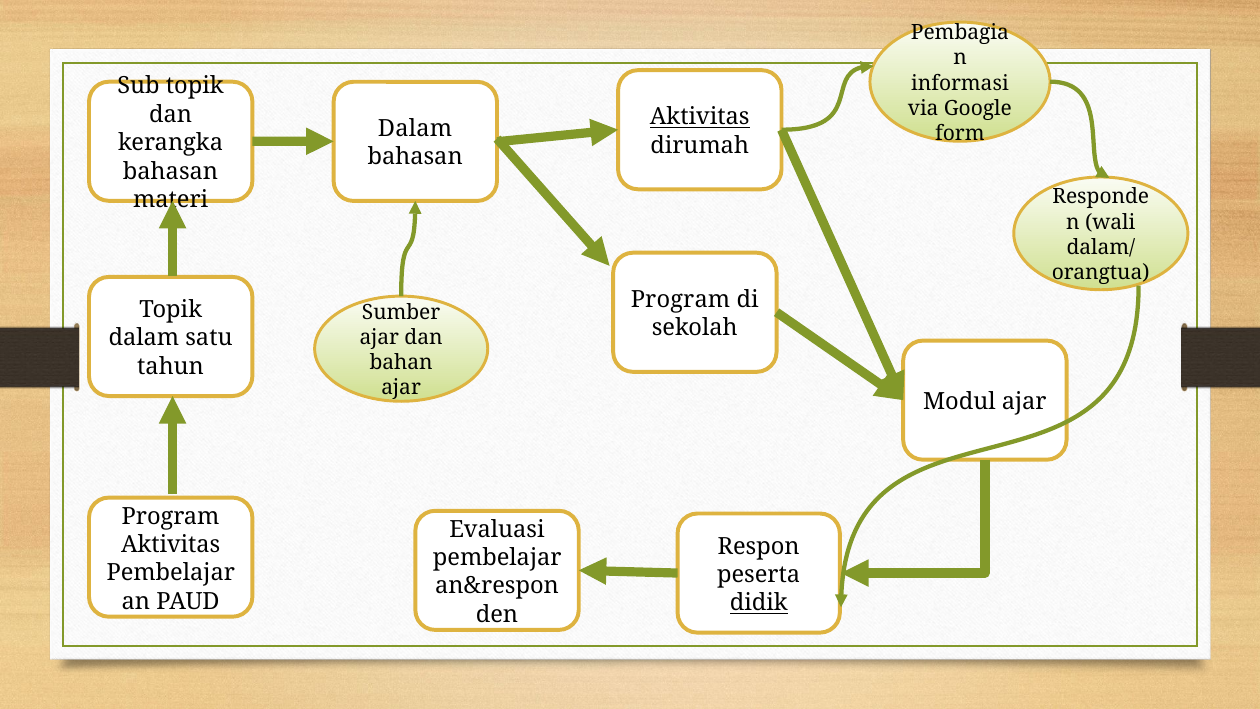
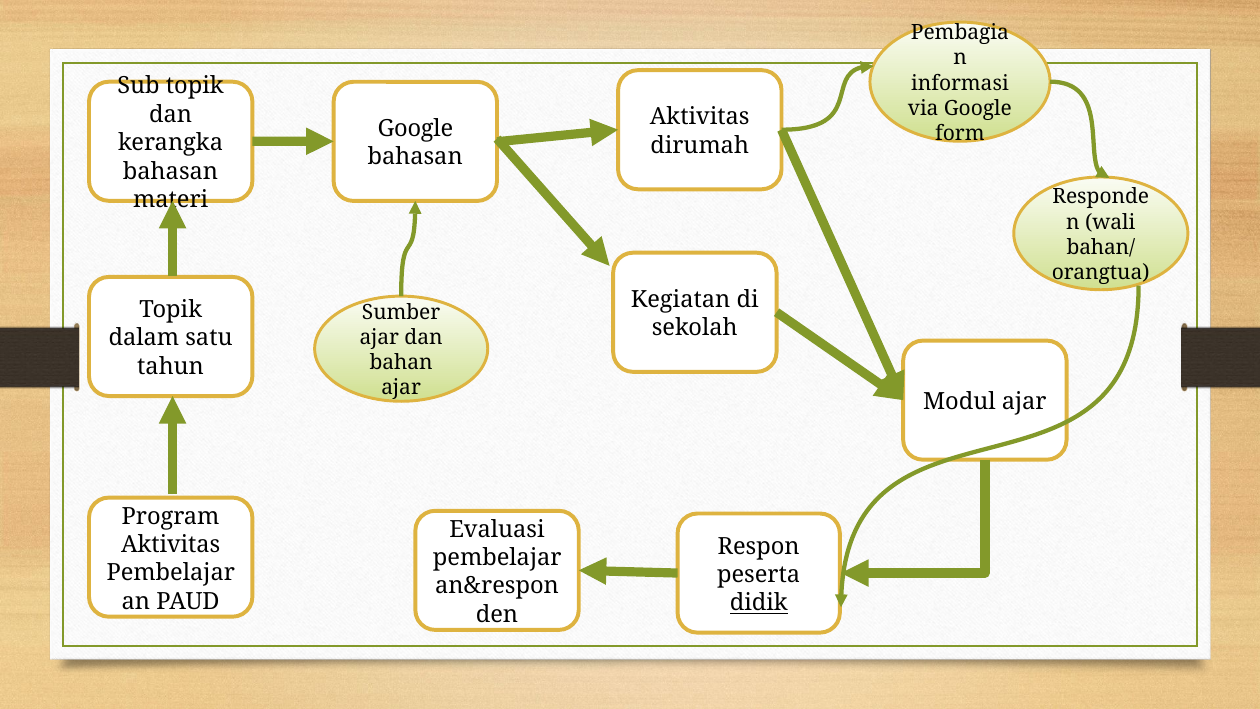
Aktivitas underline: present -> none (700, 117)
Dalam: Dalam -> Google (415, 129)
dalam/: dalam/ -> bahan/ (1101, 247)
Program: Program -> Kegiatan (681, 300)
